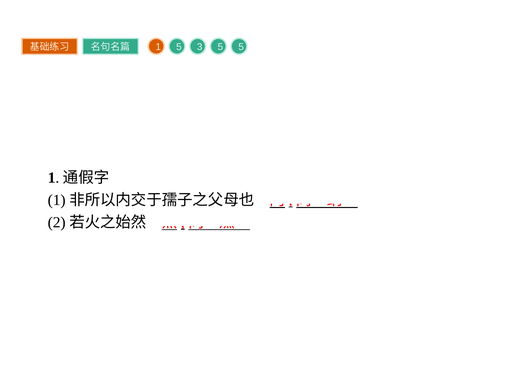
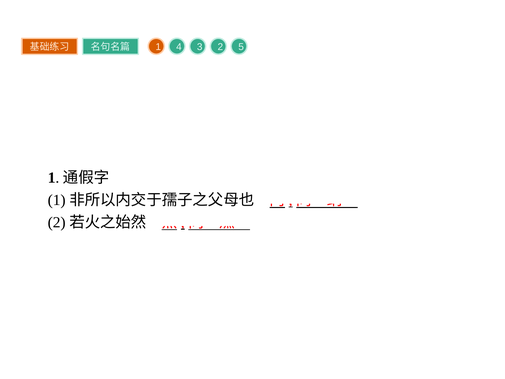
1 5: 5 -> 4 (179, 47)
3 5: 5 -> 2 (220, 47)
